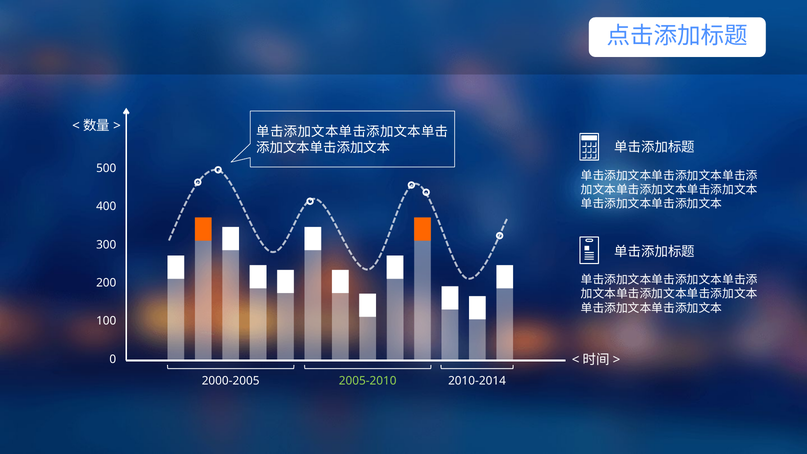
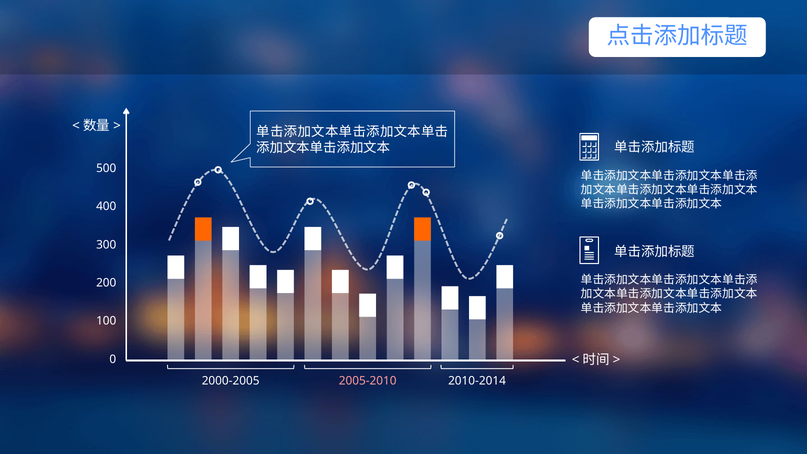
2005-2010 colour: light green -> pink (368, 381)
